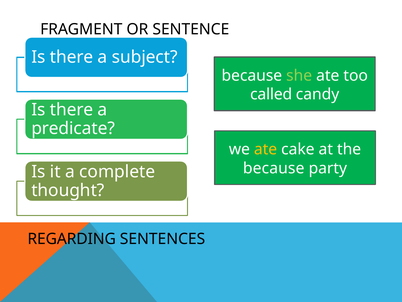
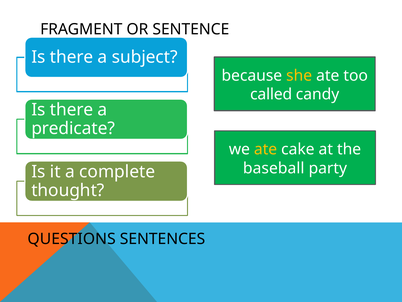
she colour: light green -> yellow (299, 75)
because: because -> baseball (274, 168)
REGARDING: REGARDING -> QUESTIONS (72, 238)
